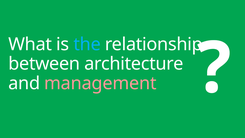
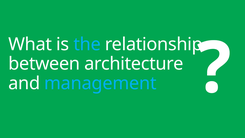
management colour: pink -> light blue (100, 83)
